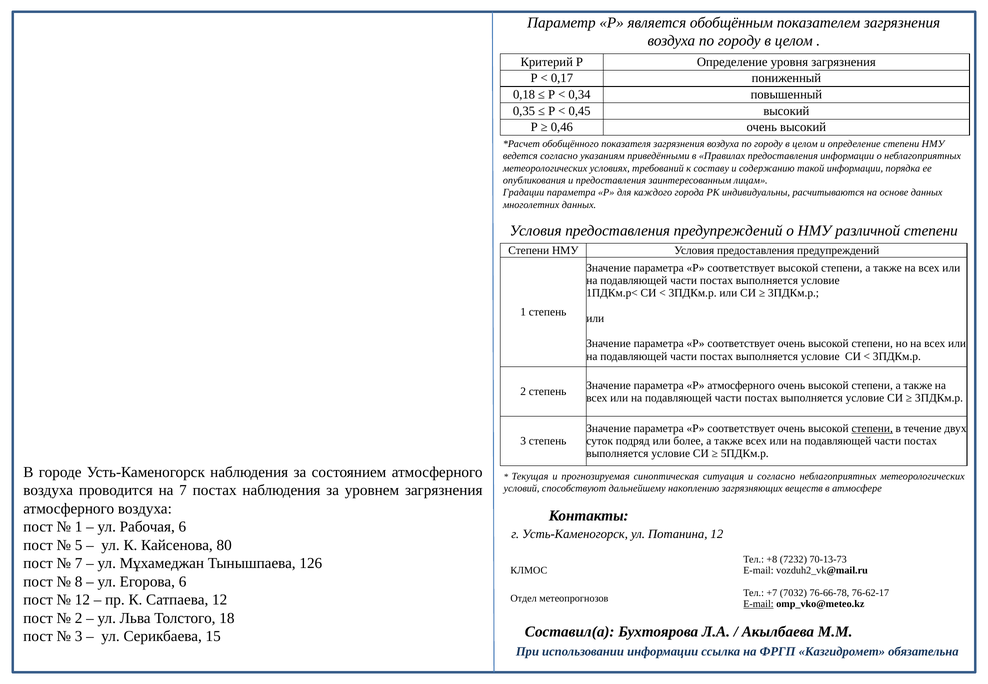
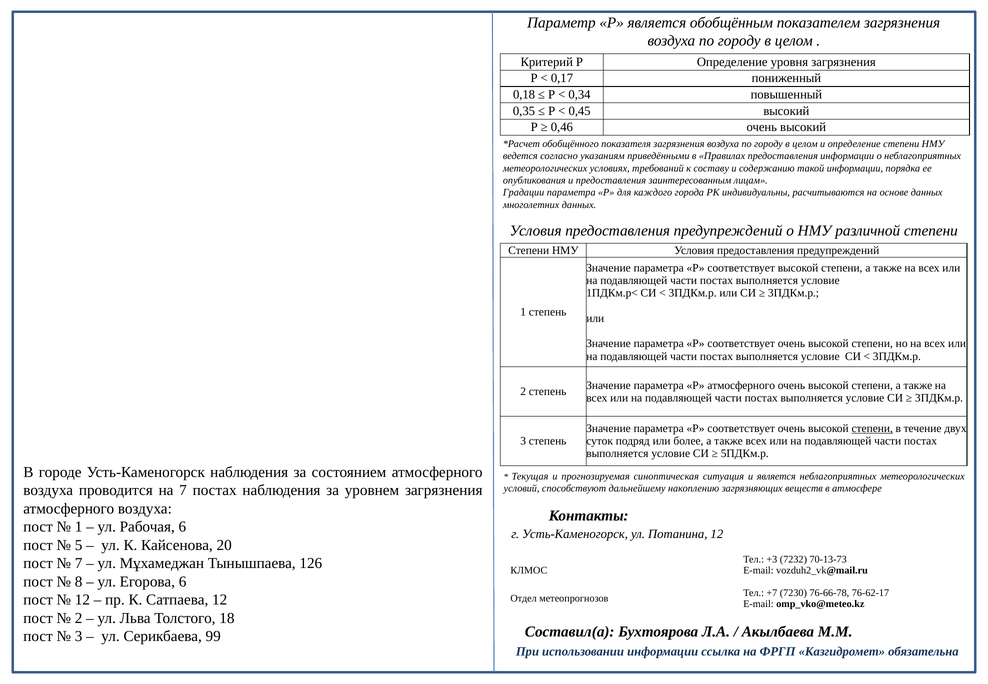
и согласно: согласно -> является (776, 476)
80: 80 -> 20 (224, 545)
+8: +8 -> +3 (772, 559)
7032: 7032 -> 7230 (793, 593)
E-mail underline: present -> none (758, 604)
15: 15 -> 99 (213, 636)
